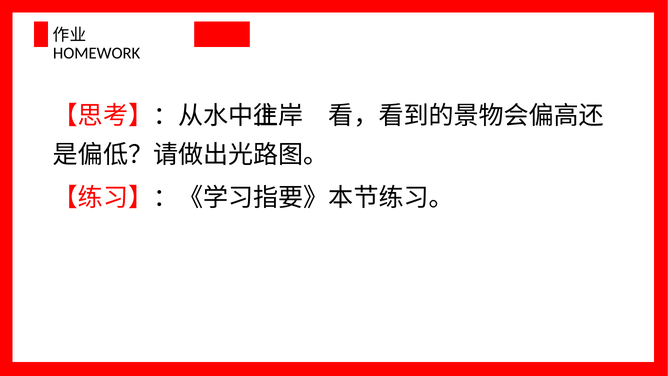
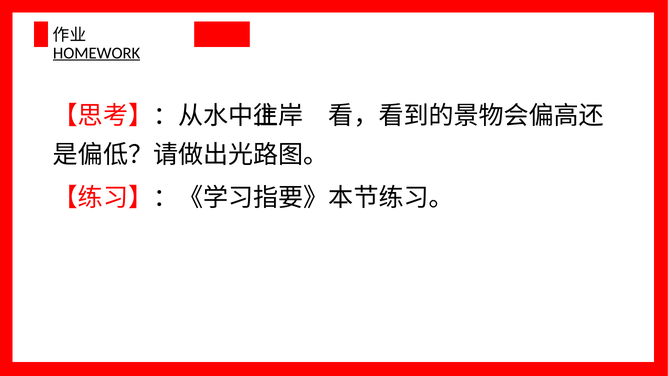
HOMEWORK underline: none -> present (97, 53)
